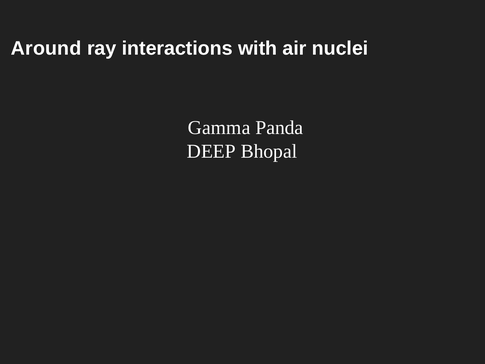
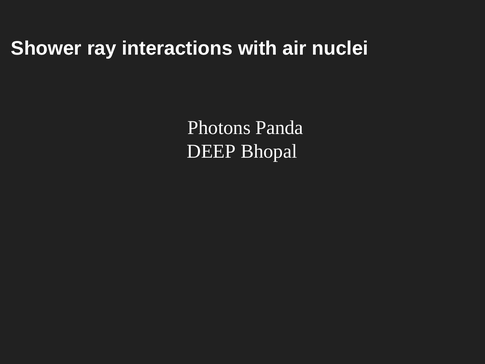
Around: Around -> Shower (46, 48)
Gamma: Gamma -> Photons (219, 128)
